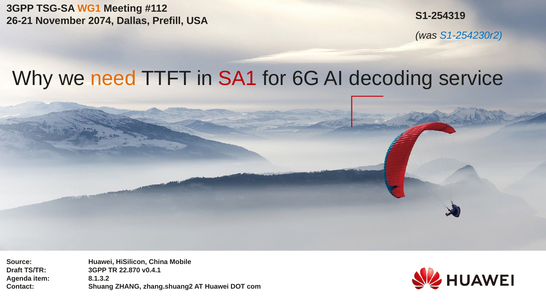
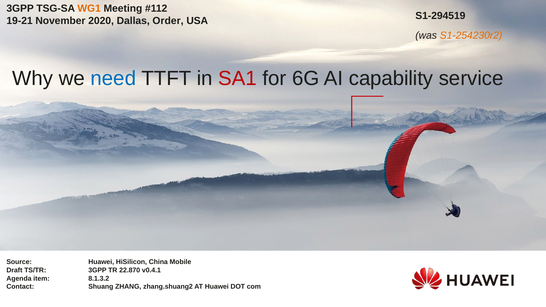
S1-254319: S1-254319 -> S1-294519 (440, 16)
26-21: 26-21 -> 19-21 (20, 21)
2074: 2074 -> 2020 (101, 21)
Prefill: Prefill -> Order (168, 21)
S1-254230r2 colour: blue -> orange (471, 35)
need colour: orange -> blue (113, 79)
decoding: decoding -> capability (391, 79)
